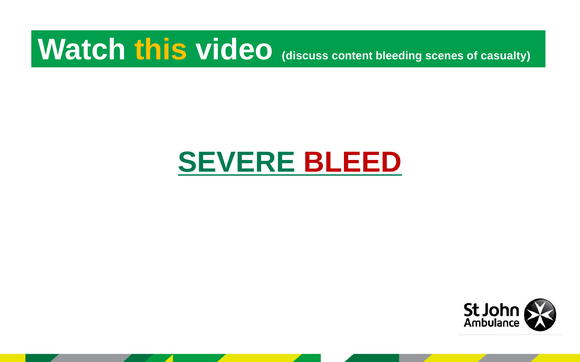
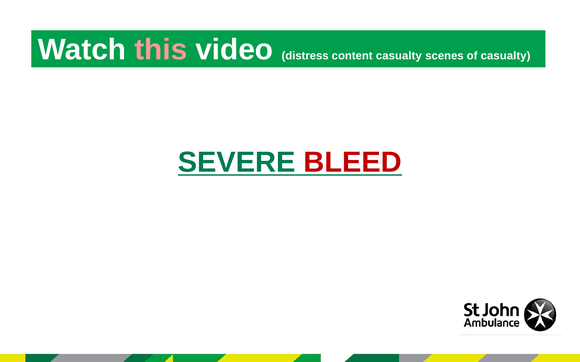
this colour: yellow -> pink (161, 50)
discuss: discuss -> distress (305, 56)
content bleeding: bleeding -> casualty (399, 56)
